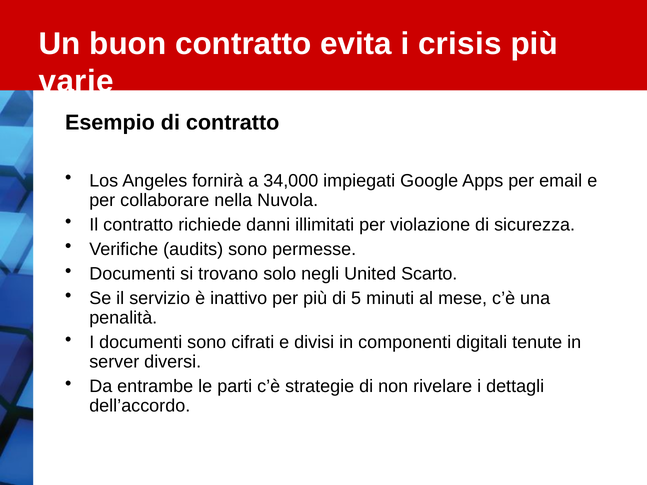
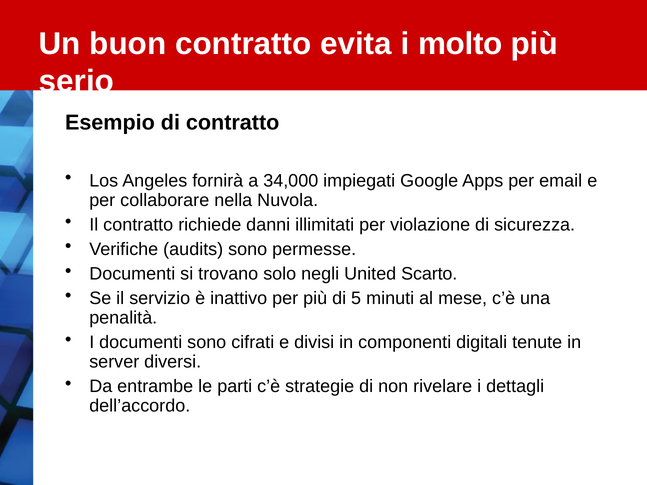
crisis: crisis -> molto (460, 44)
varie: varie -> serio (76, 81)
